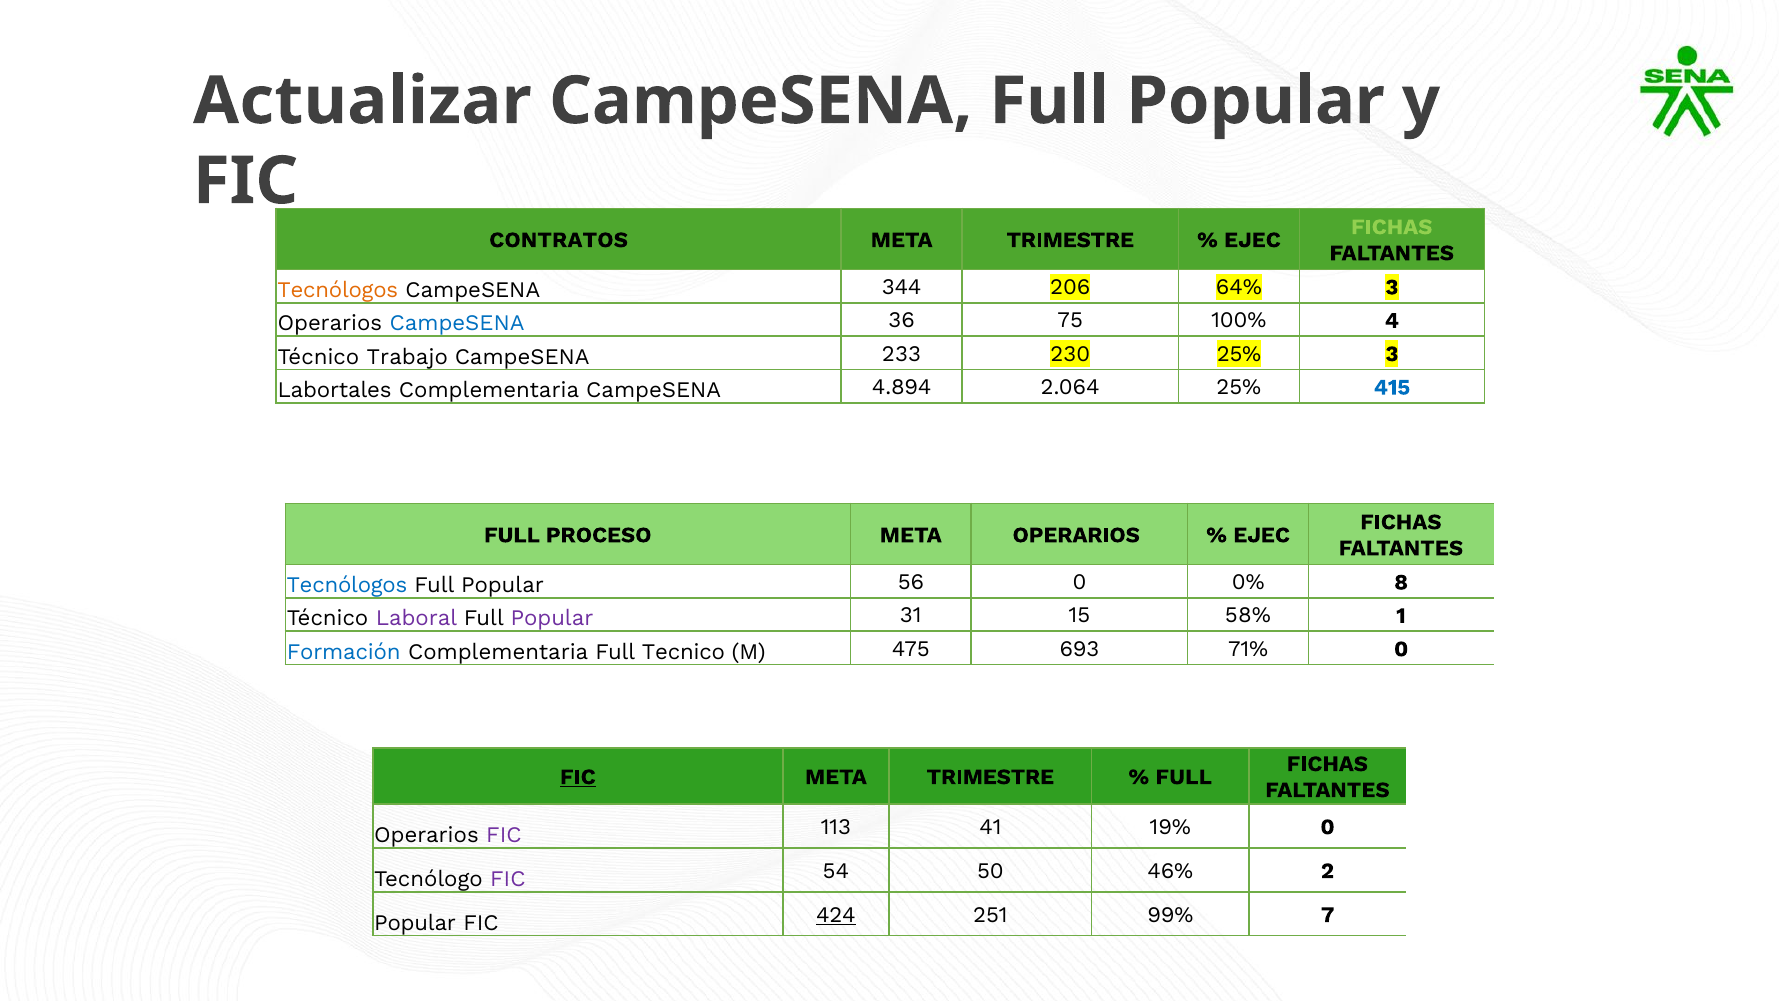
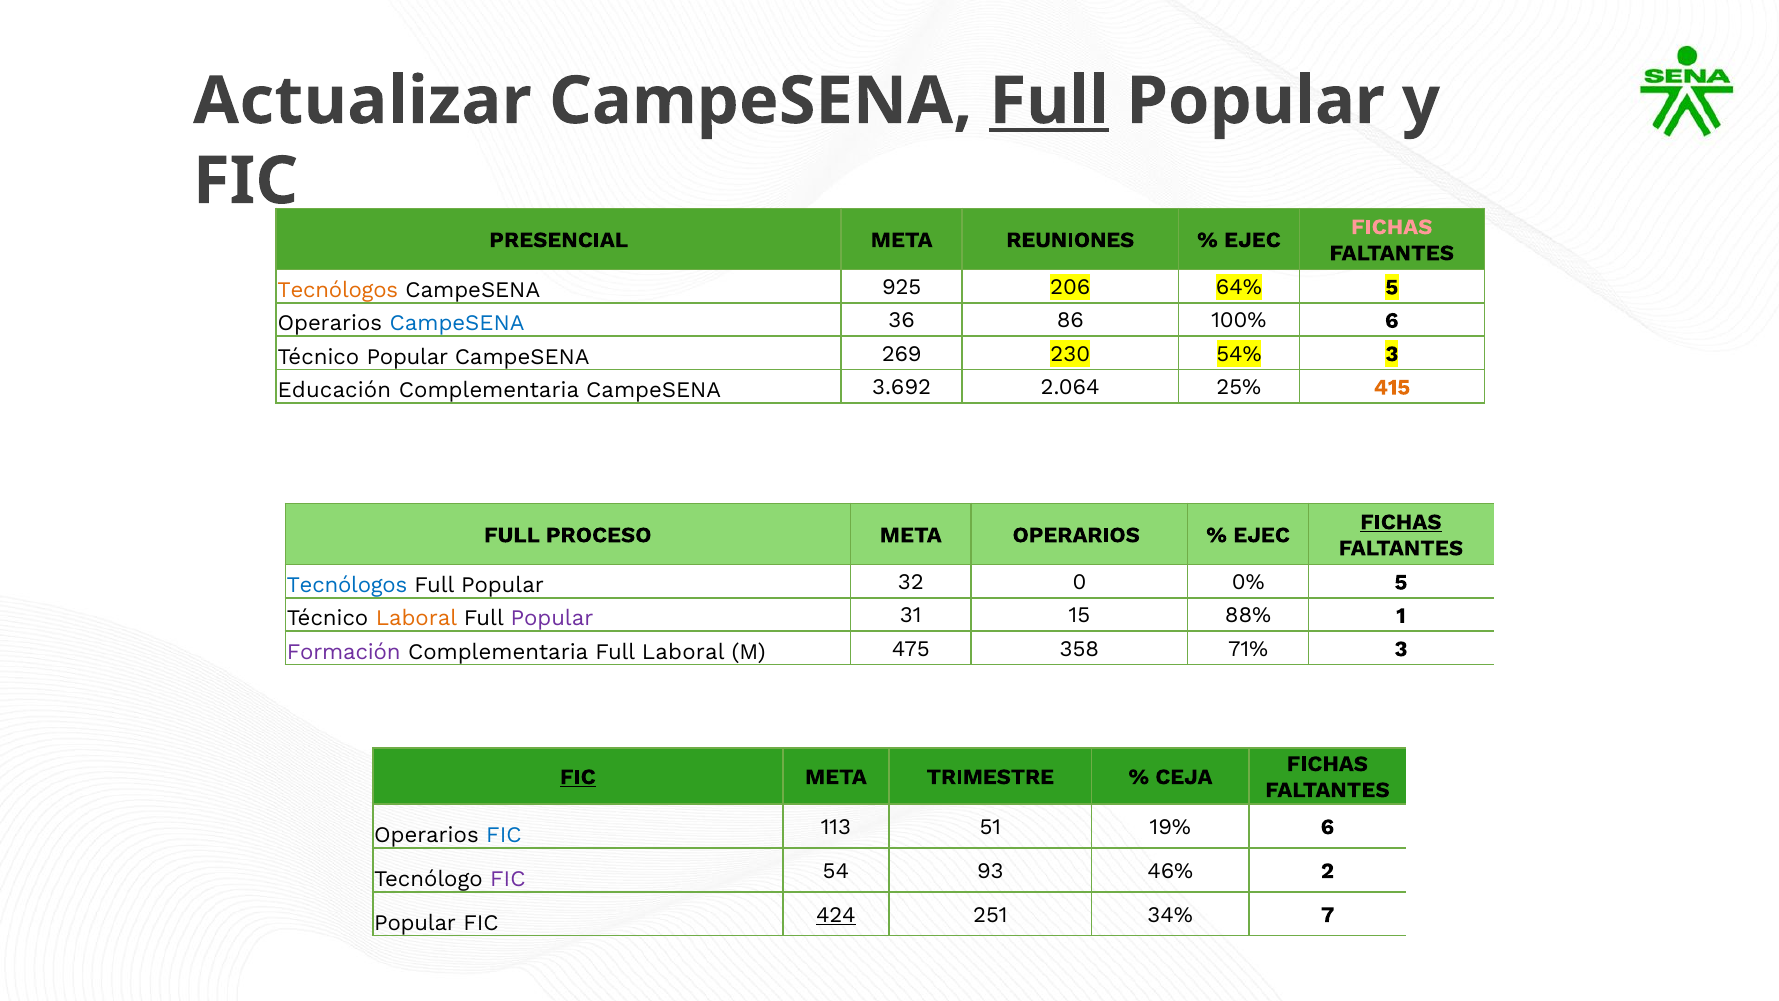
Full underline: none -> present (1049, 101)
FICHAS colour: light green -> pink (1392, 227)
CONTRATOS: CONTRATOS -> PRESENCIAL (559, 240)
TRIMESTRE: TRIMESTRE -> REUNIONES (1070, 240)
344: 344 -> 925 (902, 287)
64% 3: 3 -> 5 (1392, 287)
75: 75 -> 86 (1070, 320)
100% 4: 4 -> 6 (1392, 320)
Técnico Trabajo: Trabajo -> Popular (407, 357)
233: 233 -> 269 (902, 354)
230 25%: 25% -> 54% (1239, 354)
Labortales: Labortales -> Educación (334, 390)
4.894: 4.894 -> 3.692 (902, 387)
415 colour: blue -> orange (1392, 387)
FICHAS underline: none -> present (1401, 522)
56: 56 -> 32 (911, 582)
0% 8: 8 -> 5 (1401, 582)
Laboral colour: purple -> orange (416, 618)
58%: 58% -> 88% (1248, 615)
Formación colour: blue -> purple (344, 652)
Full Tecnico: Tecnico -> Laboral (683, 652)
693: 693 -> 358 (1079, 649)
71% 0: 0 -> 3 (1401, 649)
FULL: FULL -> CEJA (1184, 777)
FIC colour: purple -> blue (504, 835)
41: 41 -> 51 (990, 827)
19% 0: 0 -> 6 (1327, 827)
50: 50 -> 93 (990, 871)
99%: 99% -> 34% (1170, 914)
